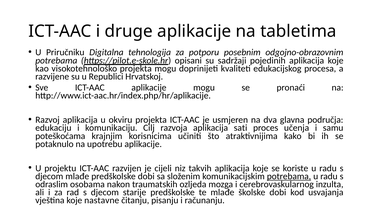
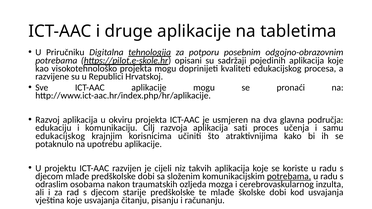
tehnologija underline: none -> present (150, 52)
poteškoćama: poteškoćama -> edukacijskog (60, 136)
koje nastavne: nastavne -> usvajanja (102, 201)
